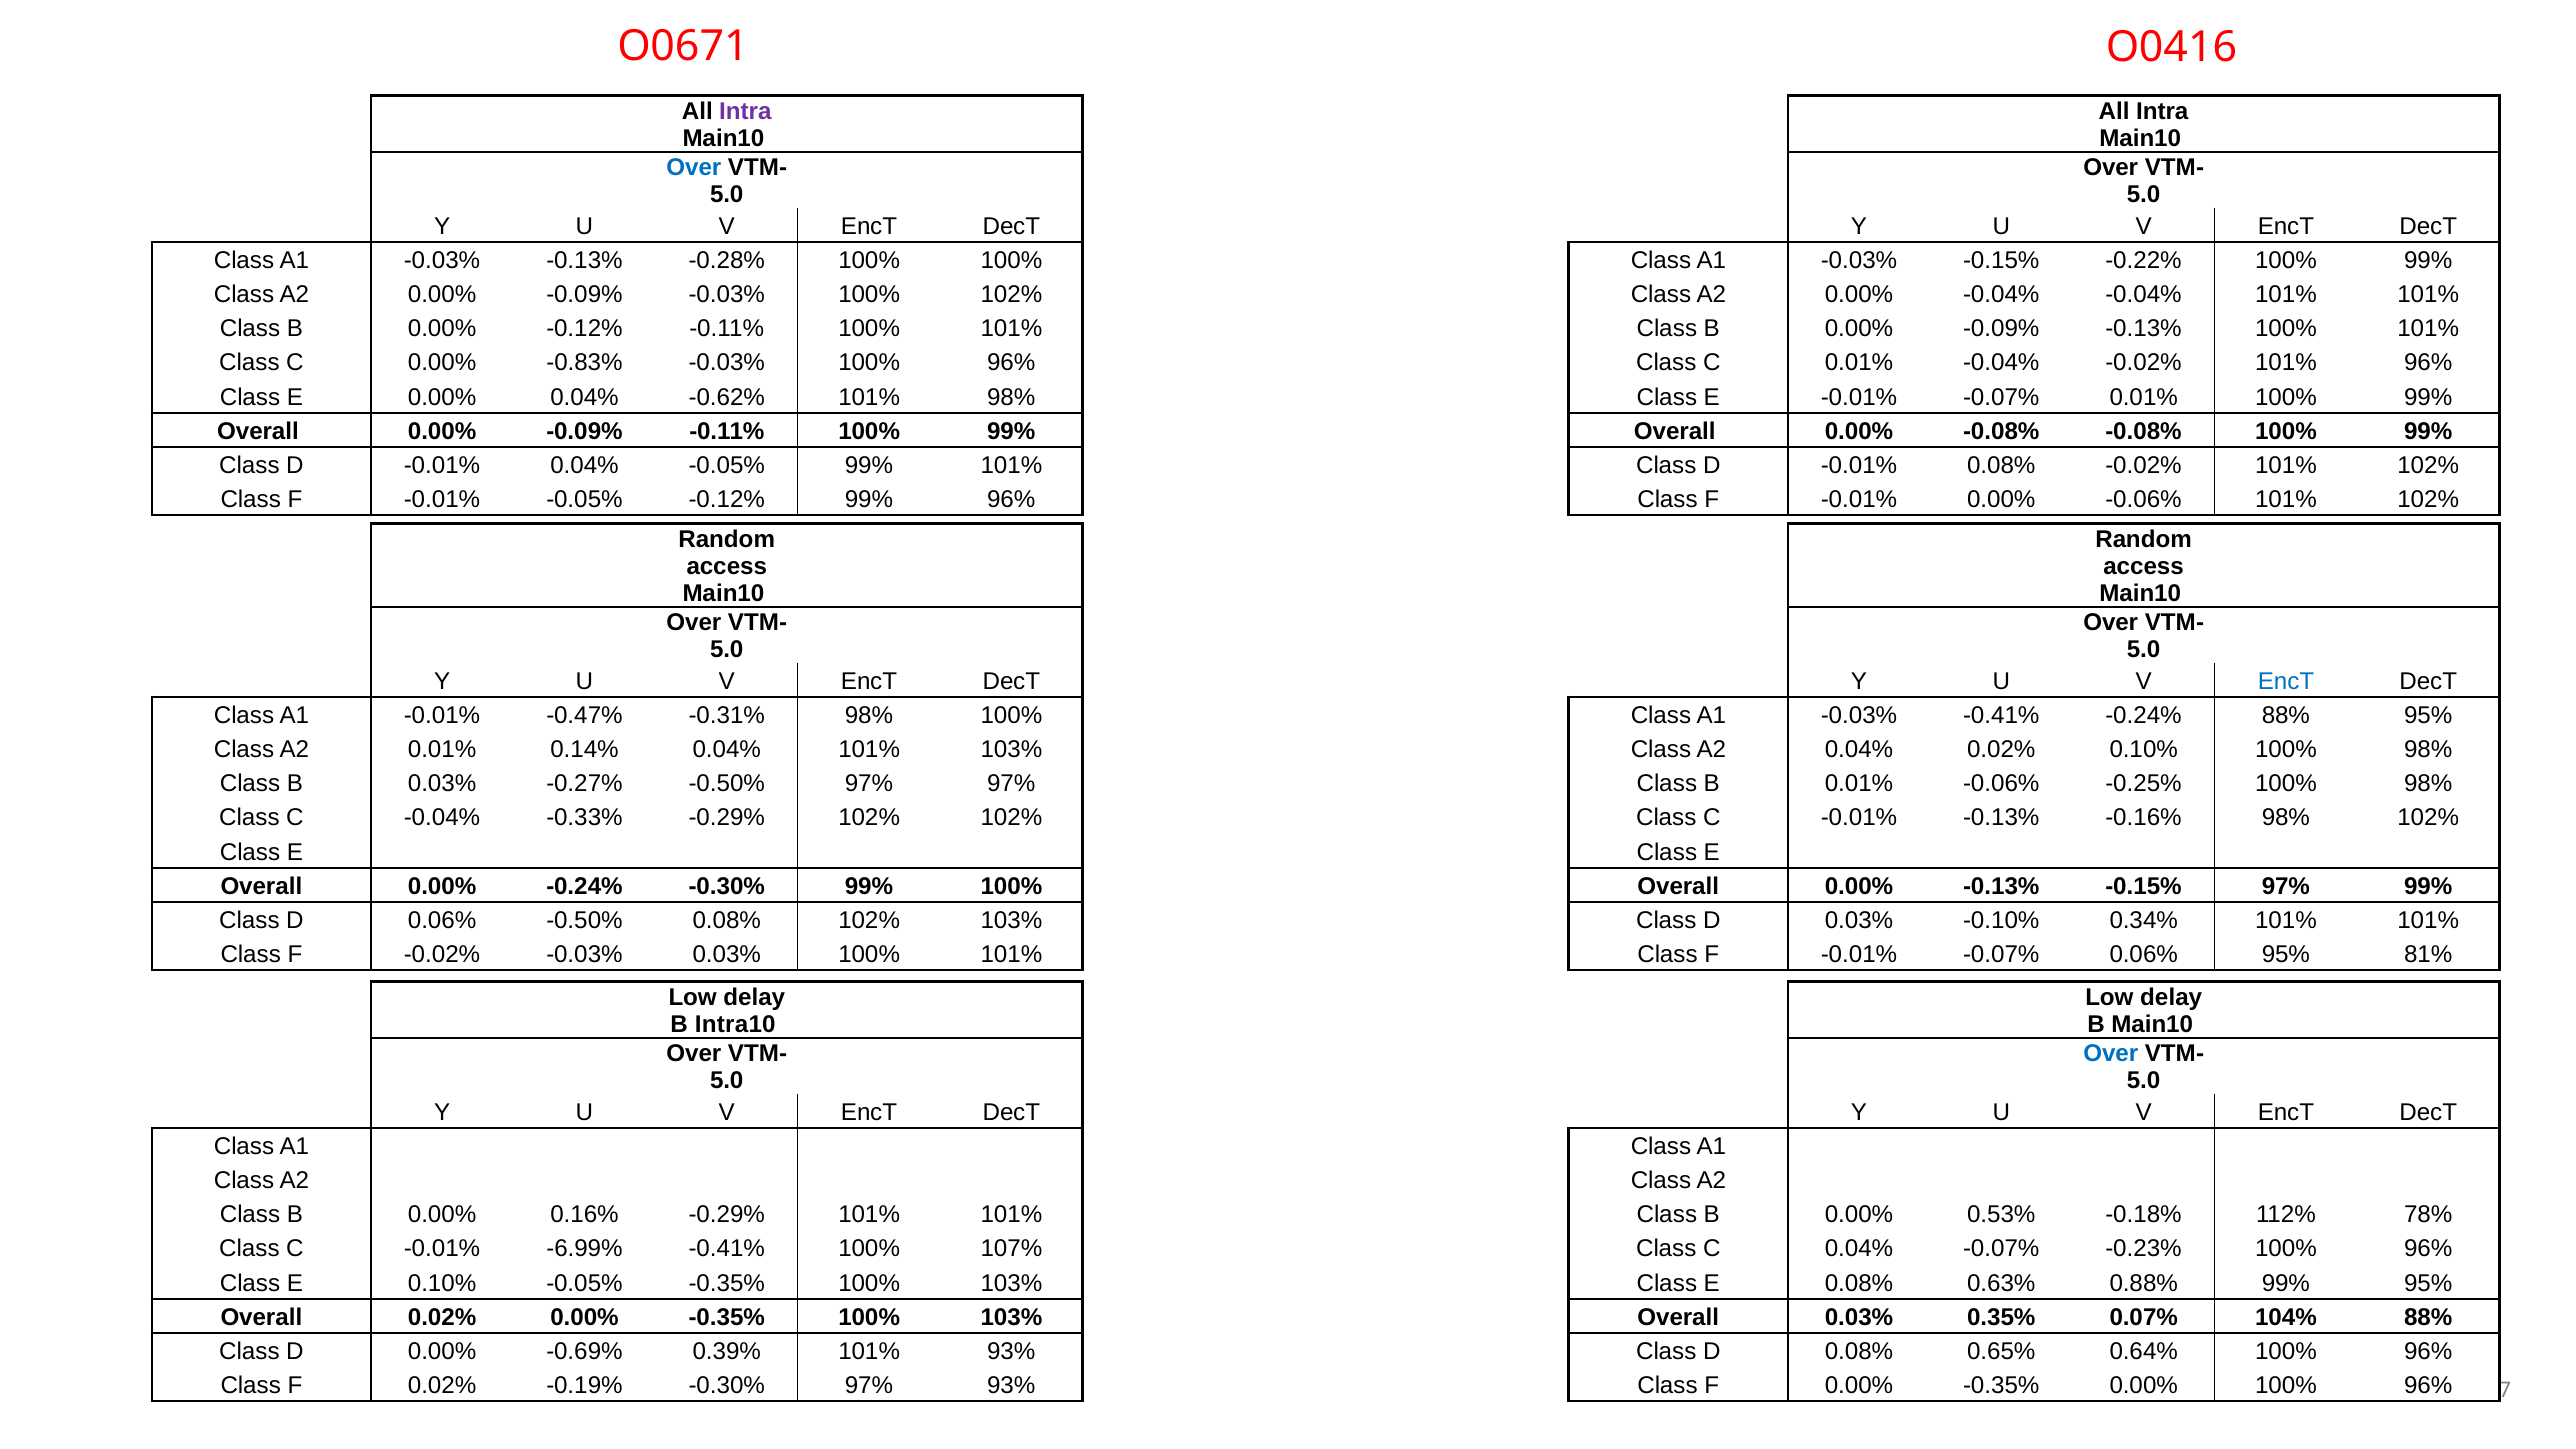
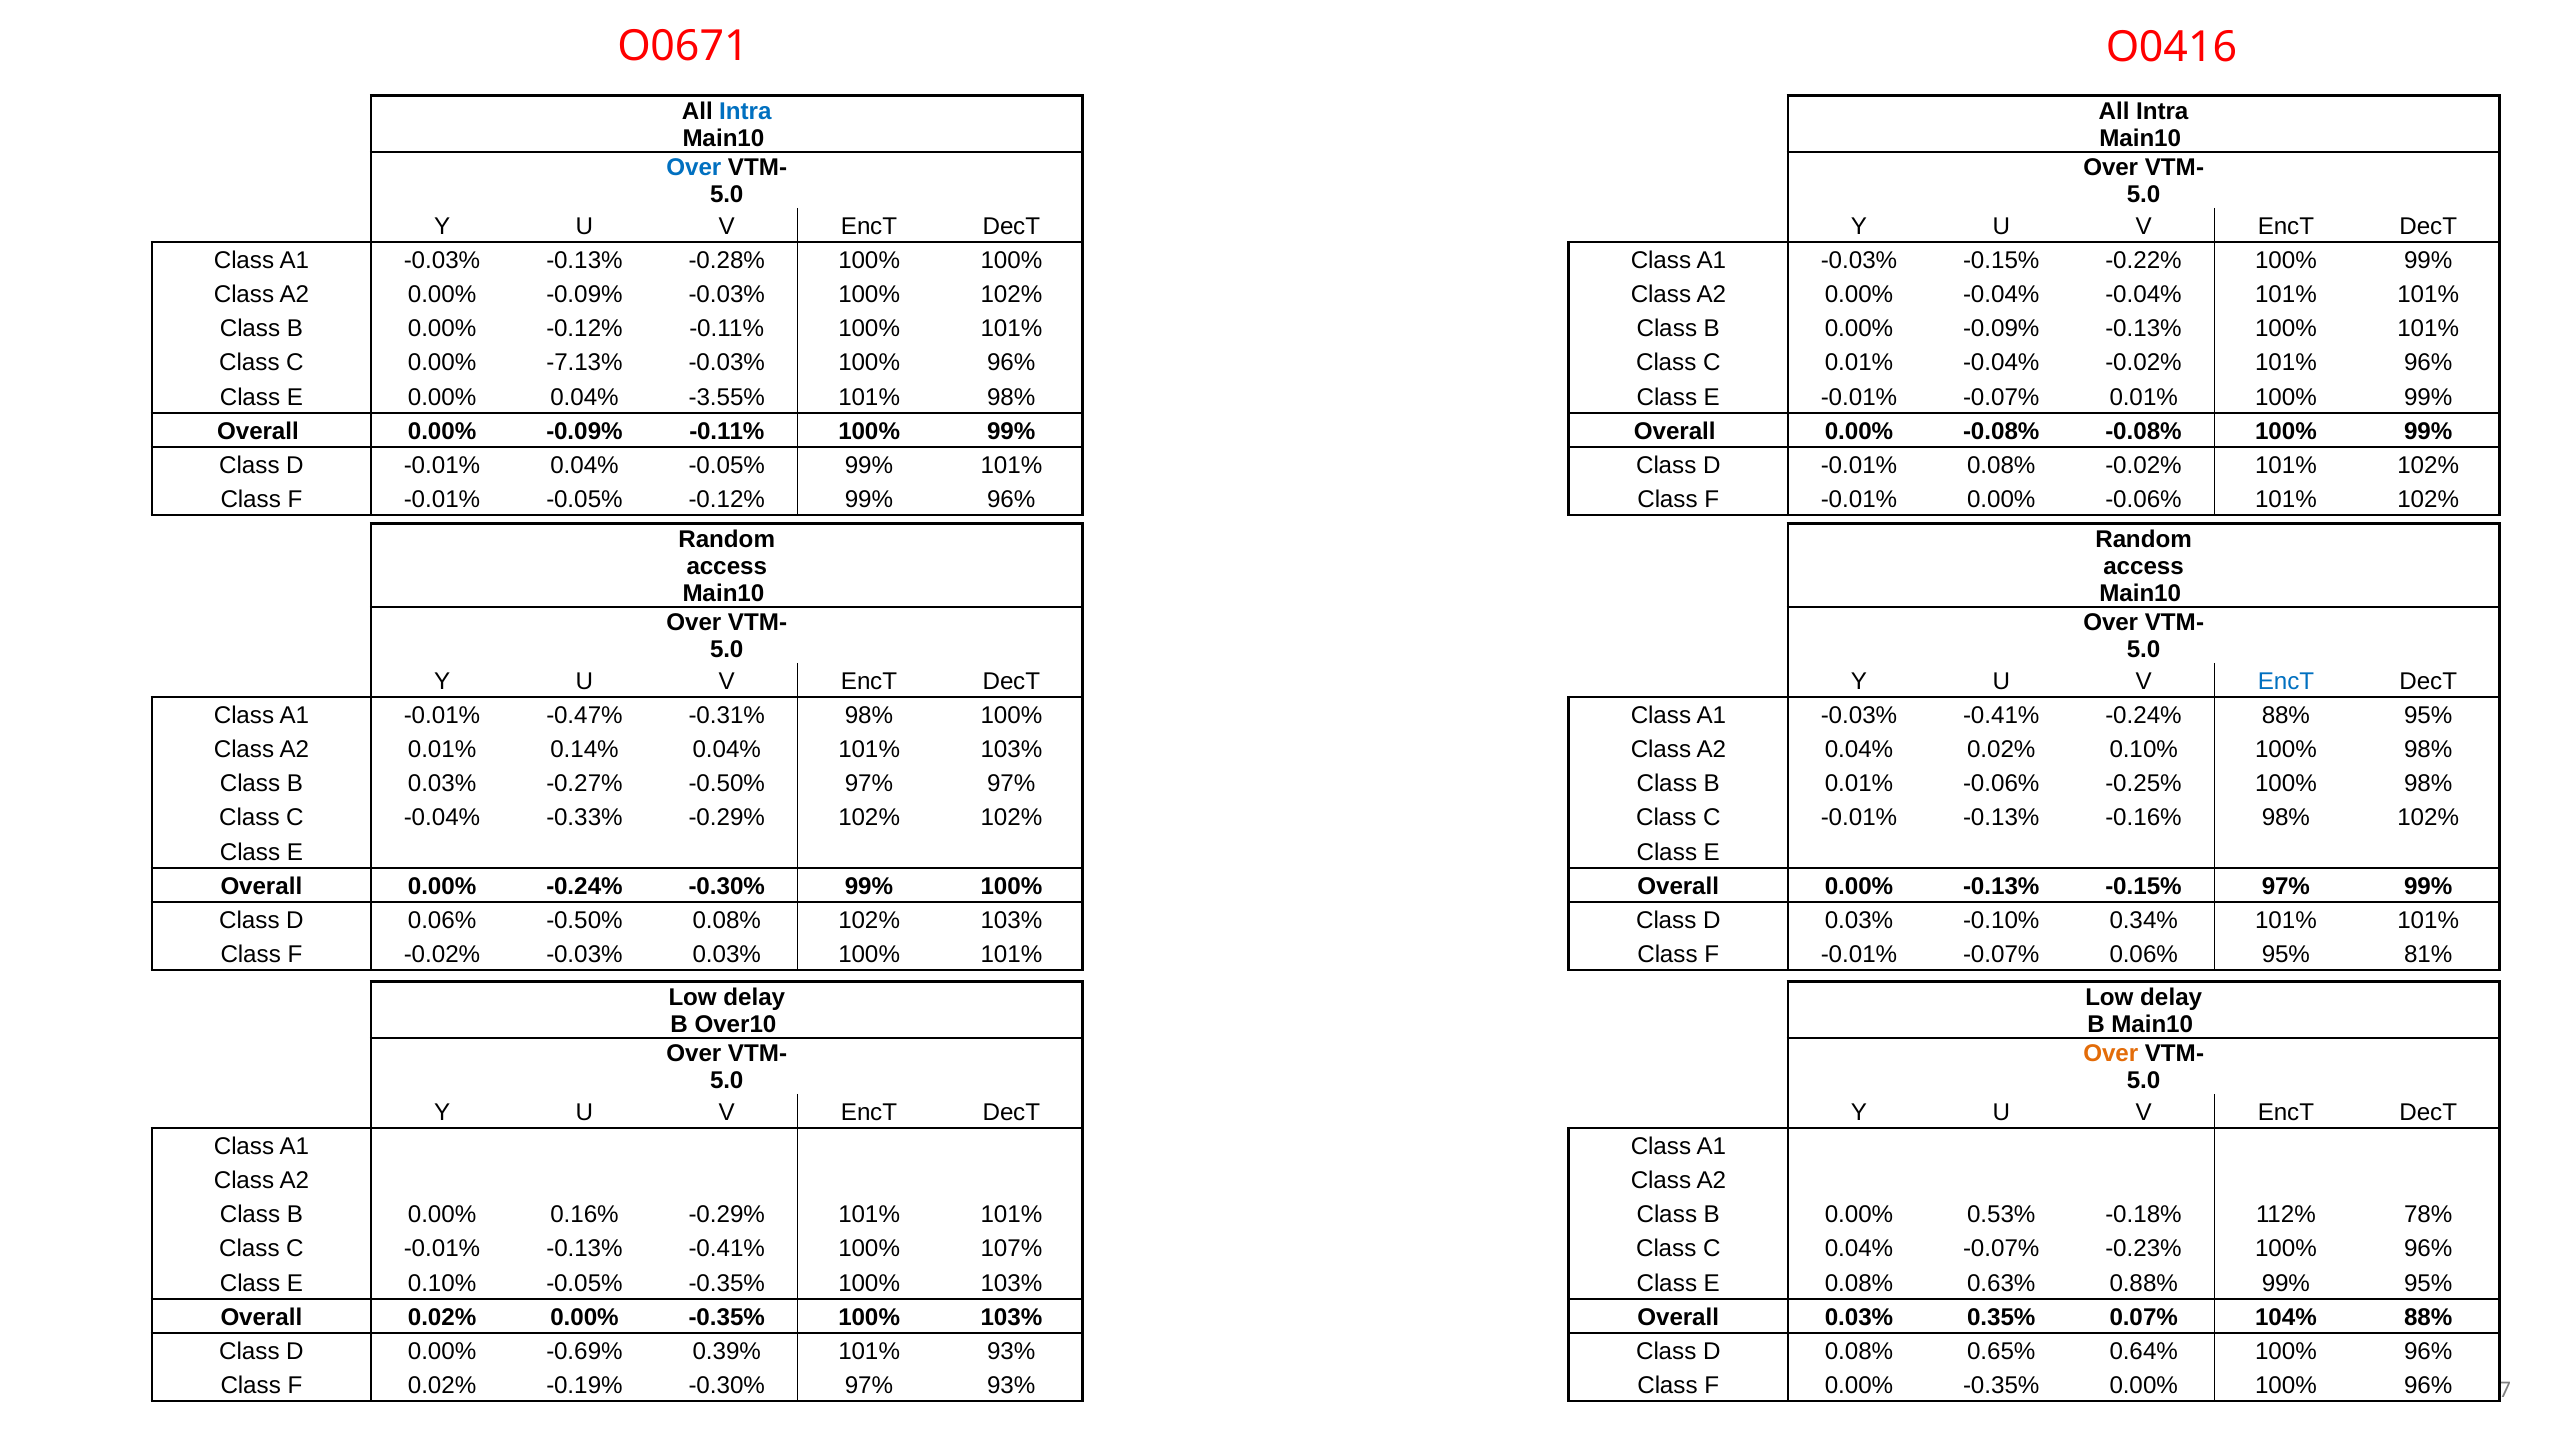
Intra colour: purple -> blue (745, 111)
-0.83%: -0.83% -> -7.13% (584, 363)
-0.62%: -0.62% -> -3.55% (727, 397)
Intra10: Intra10 -> Over10 (735, 1024)
Over colour: blue -> orange (2111, 1054)
-6.99%: -6.99% -> -0.13% (584, 1249)
